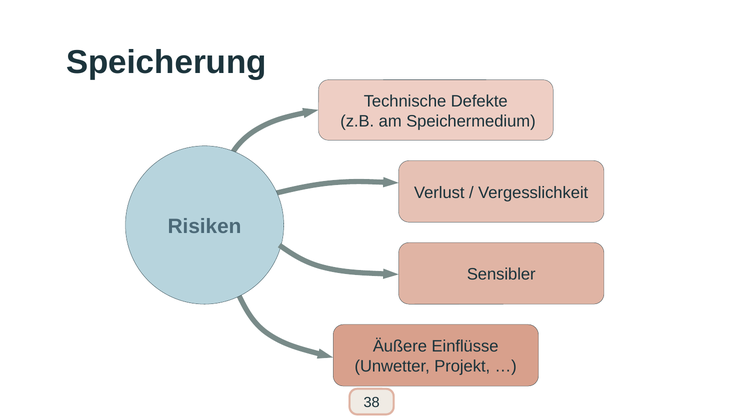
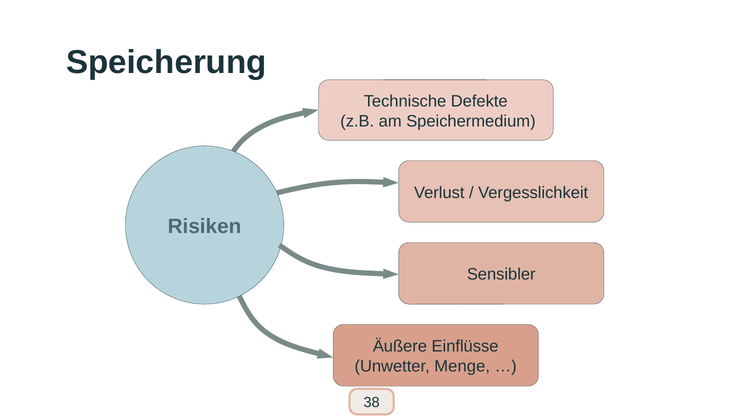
Projekt: Projekt -> Menge (462, 366)
